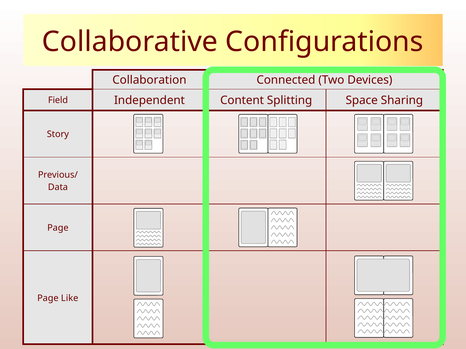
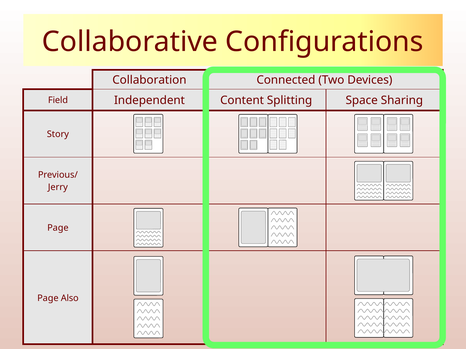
Data: Data -> Jerry (58, 188)
Like: Like -> Also (70, 298)
